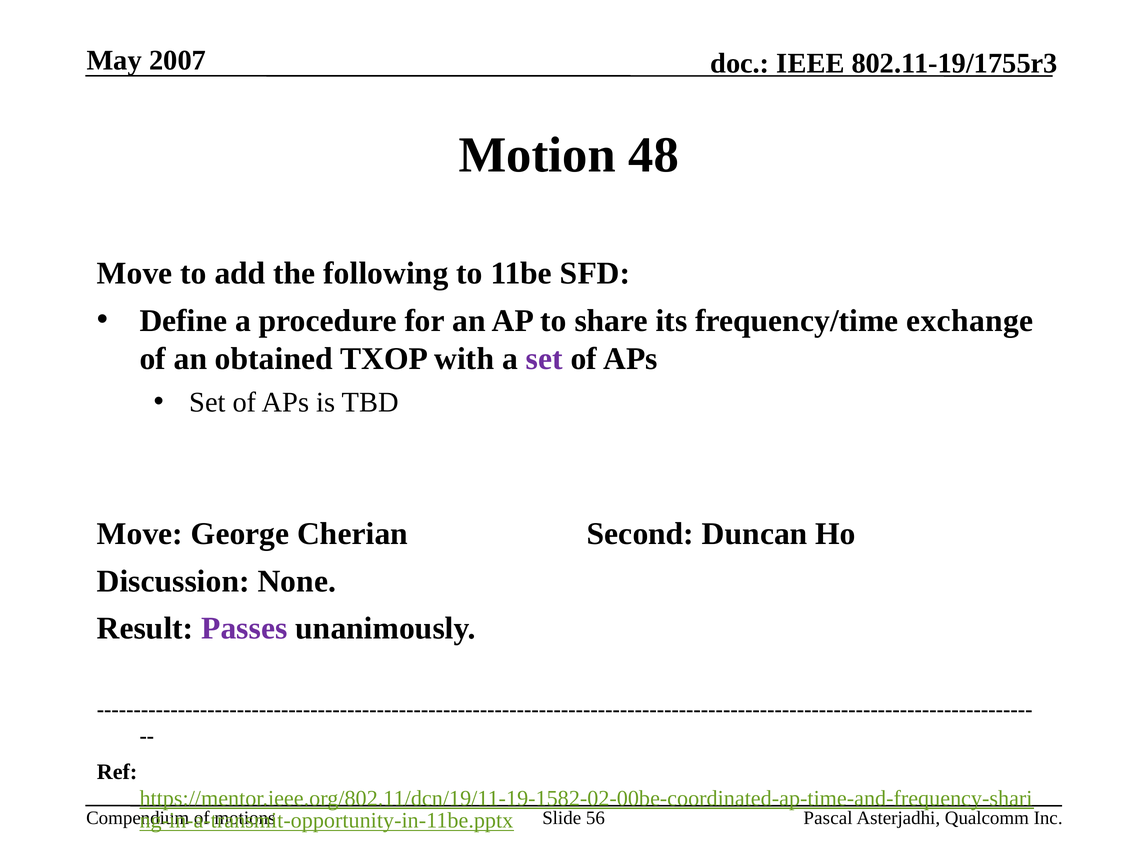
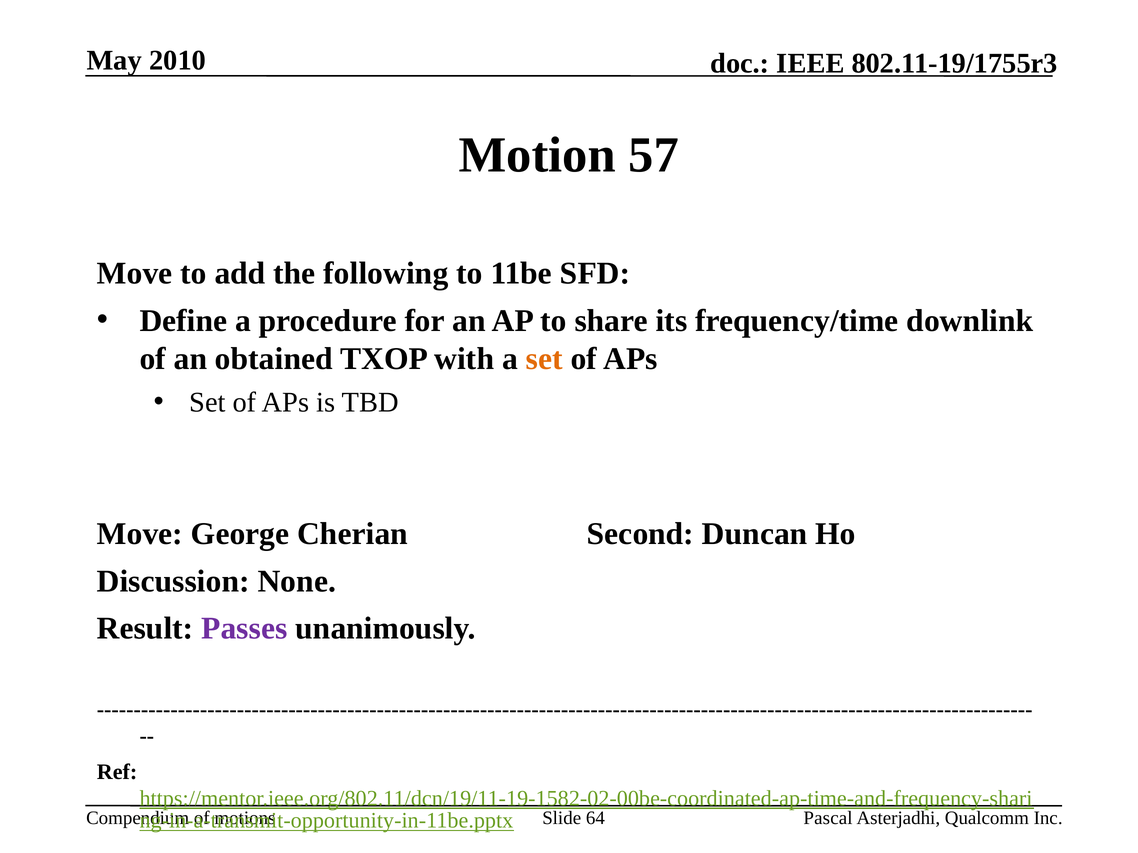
2007: 2007 -> 2010 (178, 60)
48: 48 -> 57 (654, 155)
exchange: exchange -> downlink (970, 321)
set colour: purple -> orange (544, 359)
56: 56 -> 64 (595, 819)
